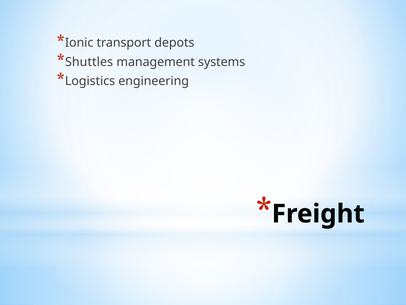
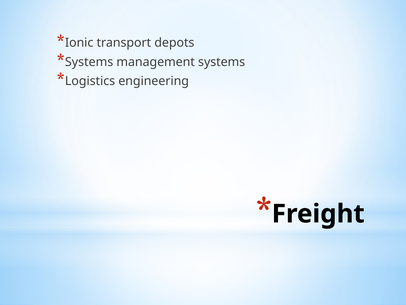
Shuttles: Shuttles -> Systems (89, 62)
